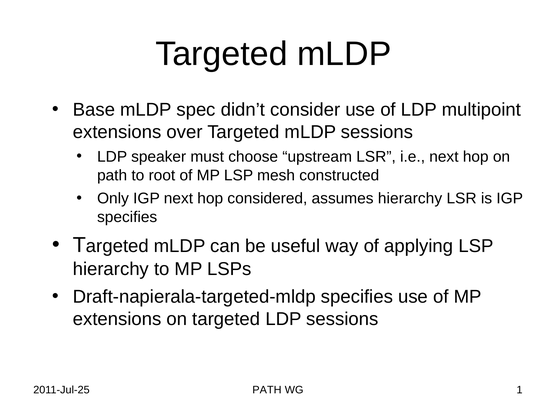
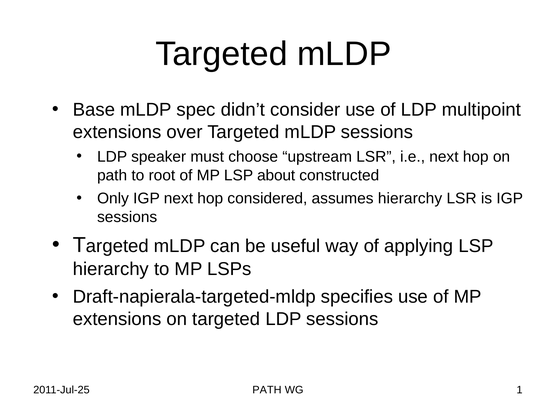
mesh: mesh -> about (276, 175)
specifies: specifies -> sessions (127, 217)
